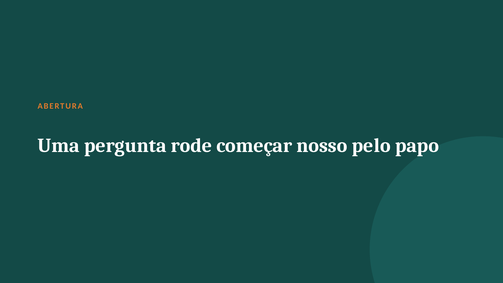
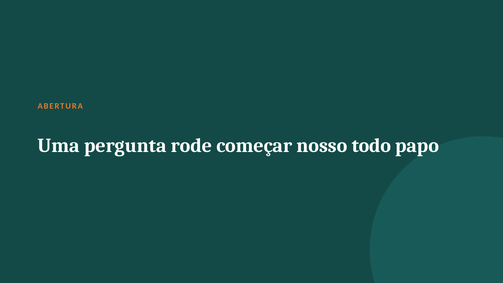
pelo: pelo -> todo (371, 146)
